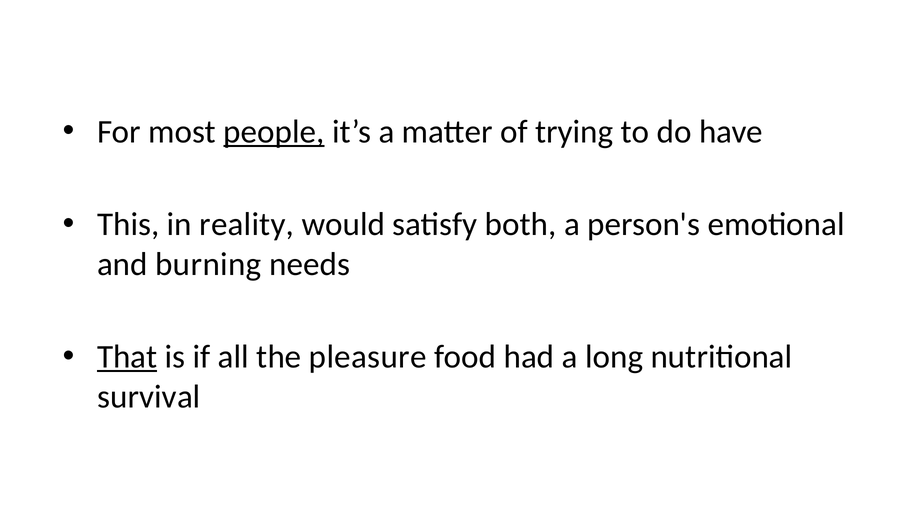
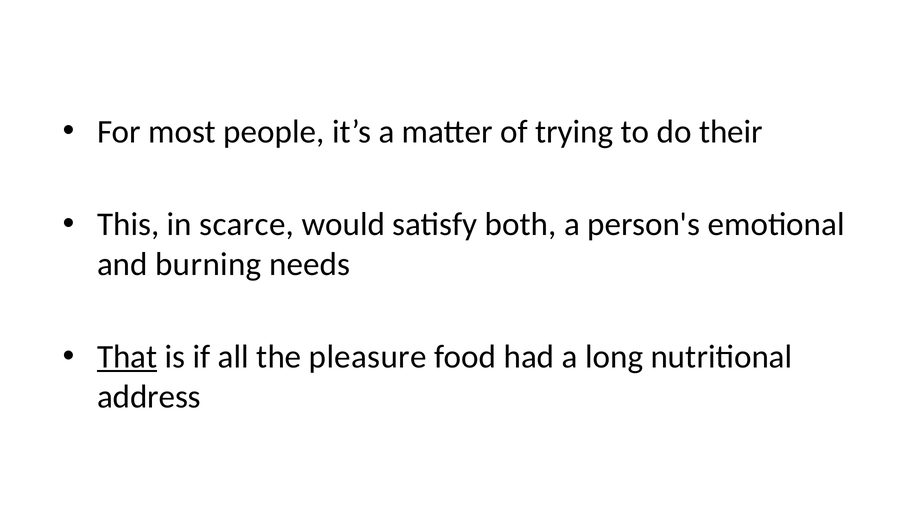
people underline: present -> none (274, 132)
have: have -> their (731, 132)
reality: reality -> scarce (247, 224)
survival: survival -> address (149, 397)
